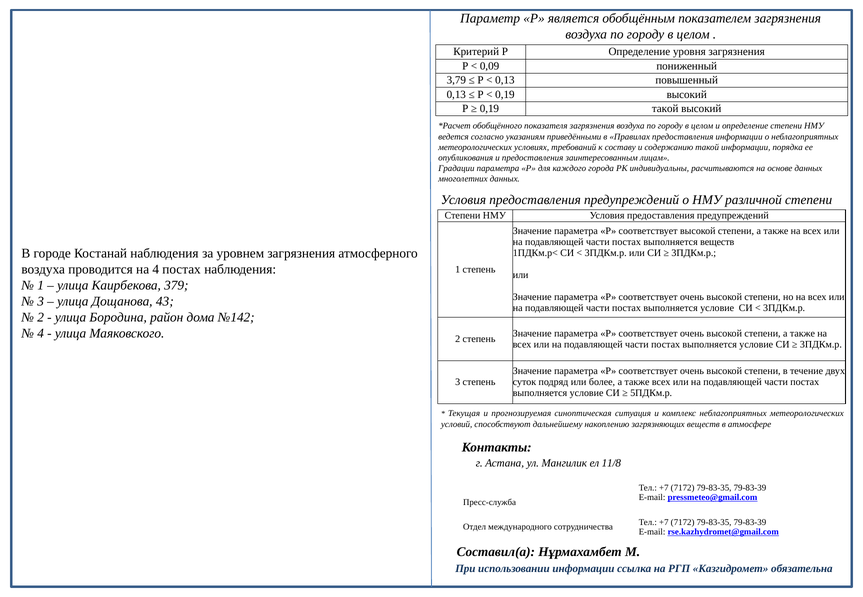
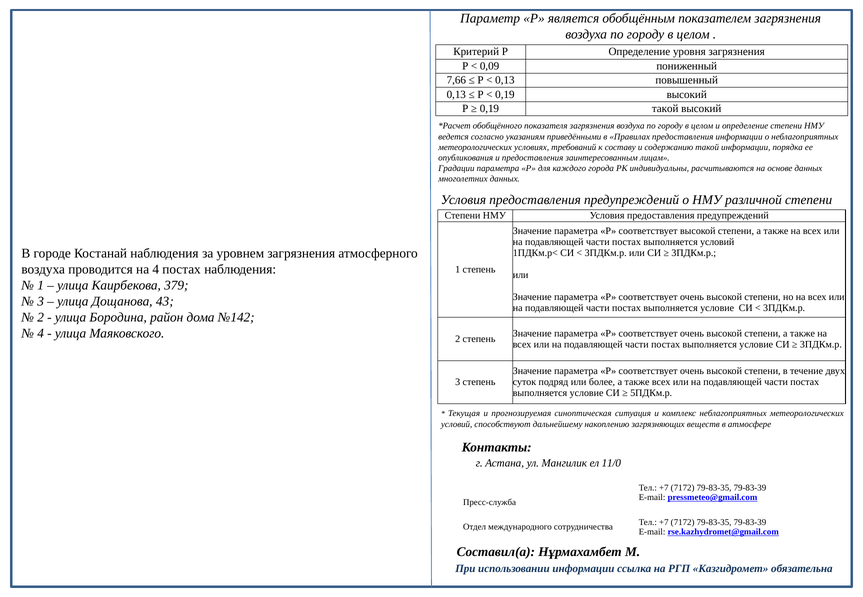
3,79: 3,79 -> 7,66 (456, 80)
выполняется веществ: веществ -> условий (717, 242)
11/8: 11/8 -> 11/0 (611, 464)
